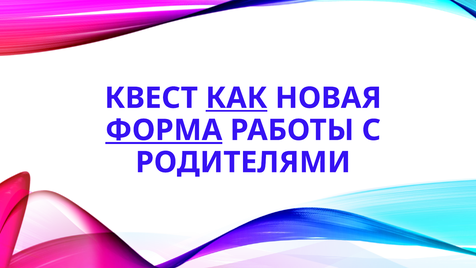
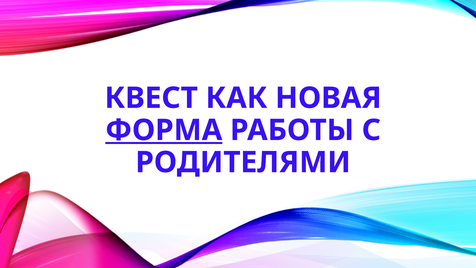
КАК underline: present -> none (236, 98)
